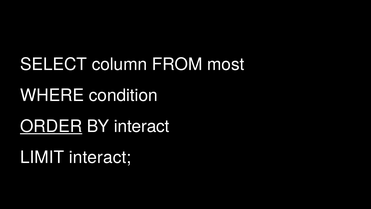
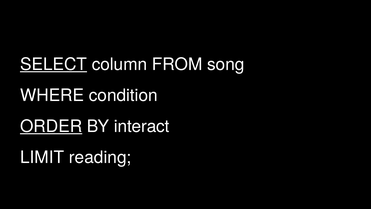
SELECT underline: none -> present (54, 64)
most: most -> song (226, 64)
LIMIT interact: interact -> reading (100, 157)
